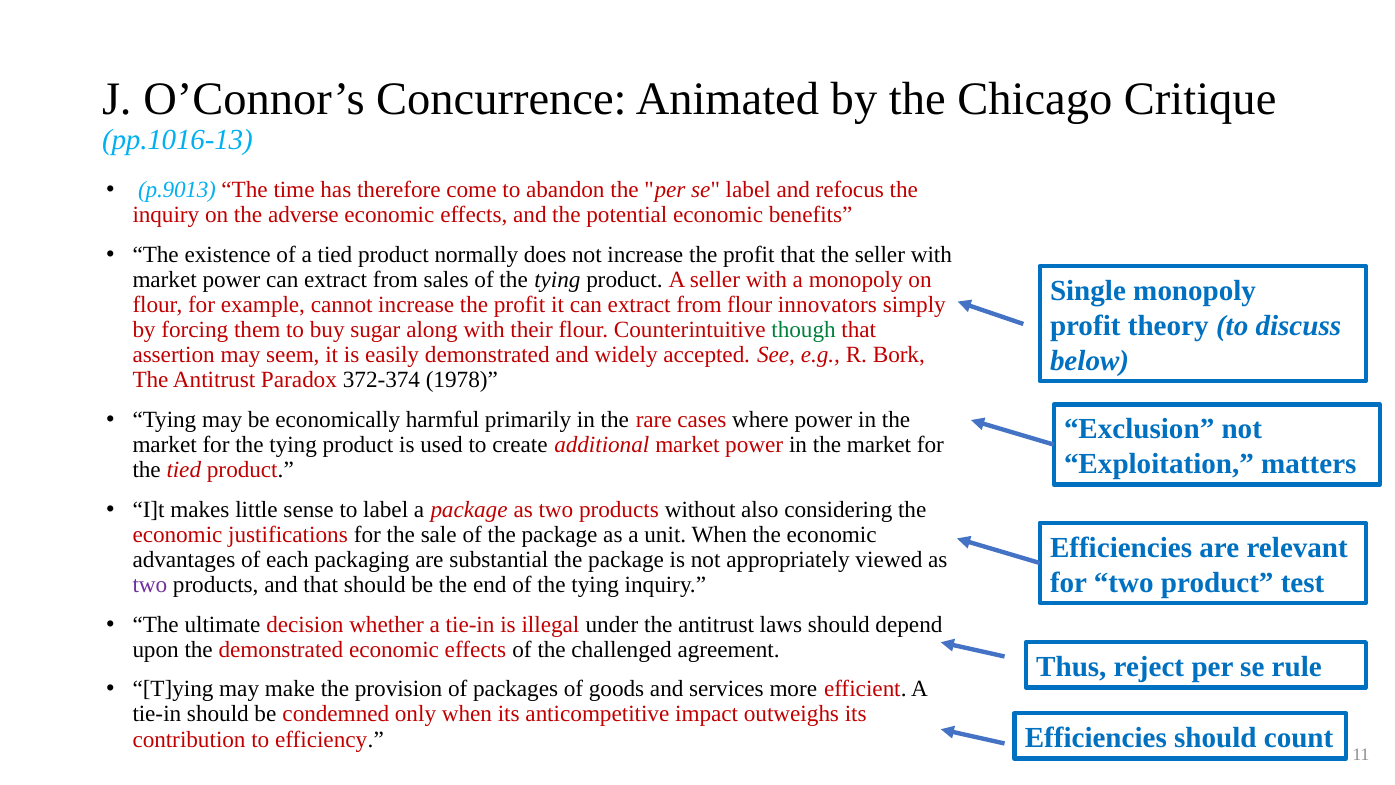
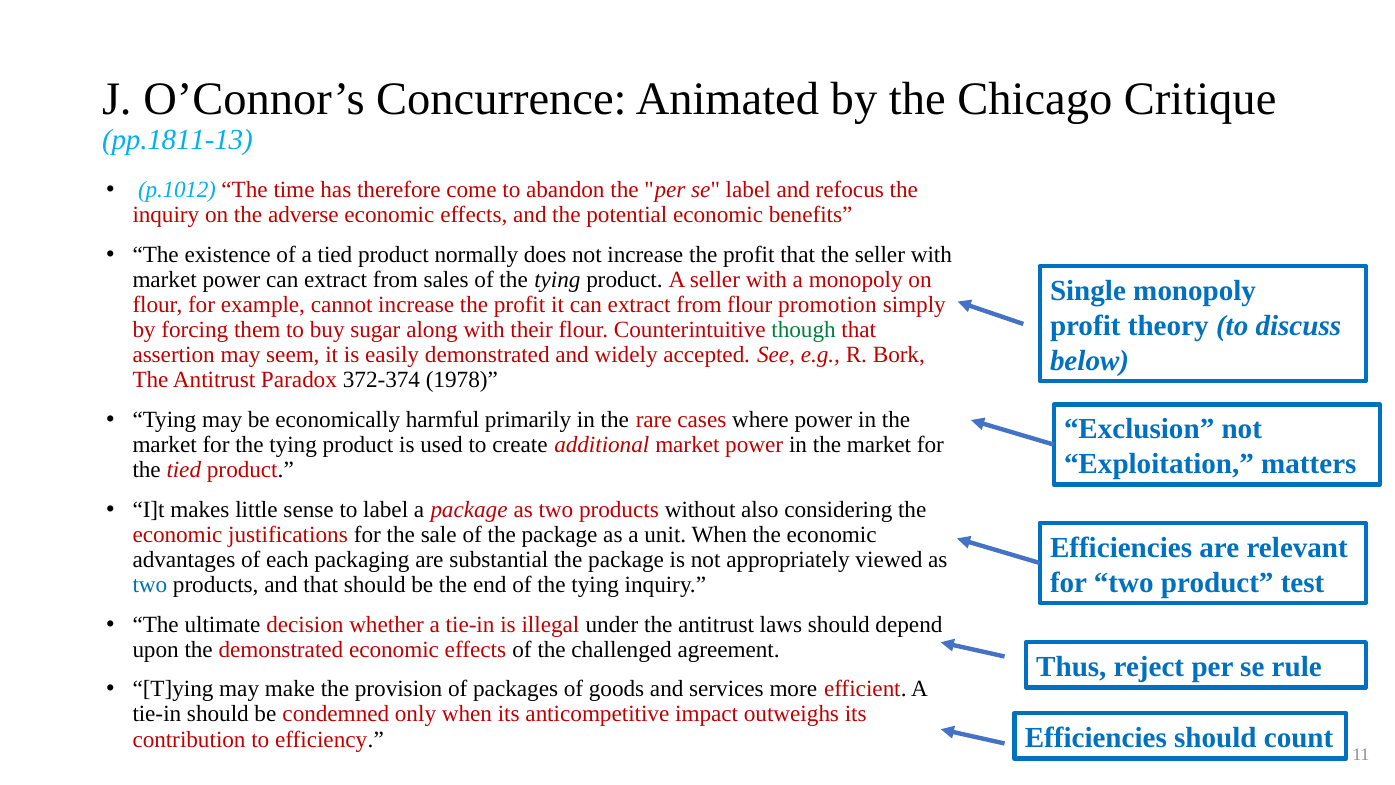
pp.1016-13: pp.1016-13 -> pp.1811-13 (177, 140)
p.9013: p.9013 -> p.1012 (177, 190)
innovators: innovators -> promotion (827, 305)
two colour: purple -> blue (150, 585)
